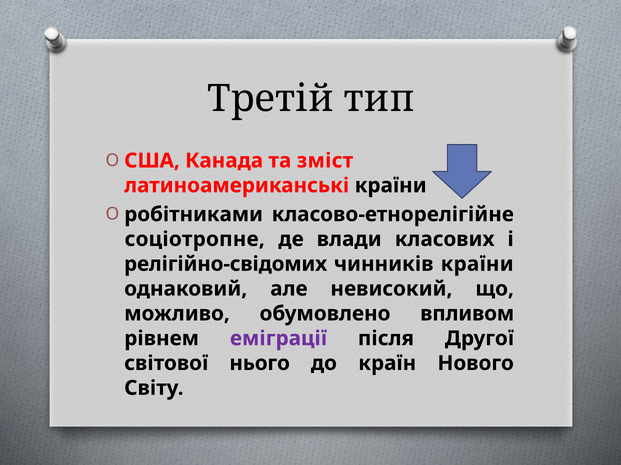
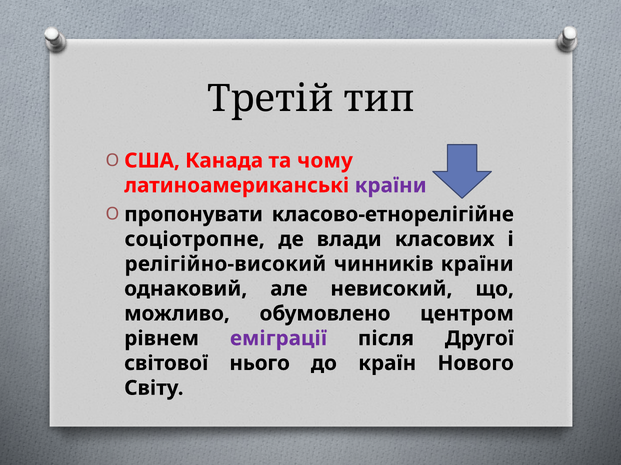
зміст: зміст -> чому (325, 161)
країни colour: black -> purple (391, 186)
робітниками: робітниками -> пропонувати (194, 215)
релігійно-свідомих: релігійно-свідомих -> релігійно-високий (225, 264)
впливом: впливом -> центром (467, 314)
